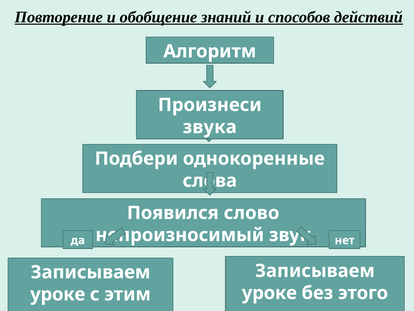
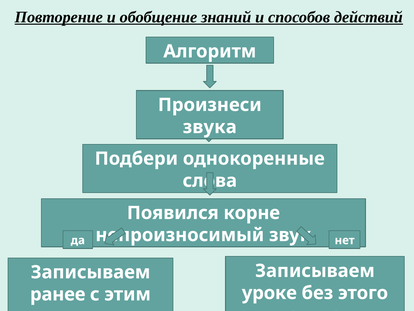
слово: слово -> корне (252, 213)
уроке: уроке -> ранее (58, 294)
